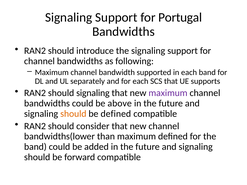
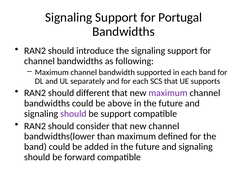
should signaling: signaling -> different (93, 93)
should colour: orange -> purple (73, 114)
be defined: defined -> support (116, 114)
